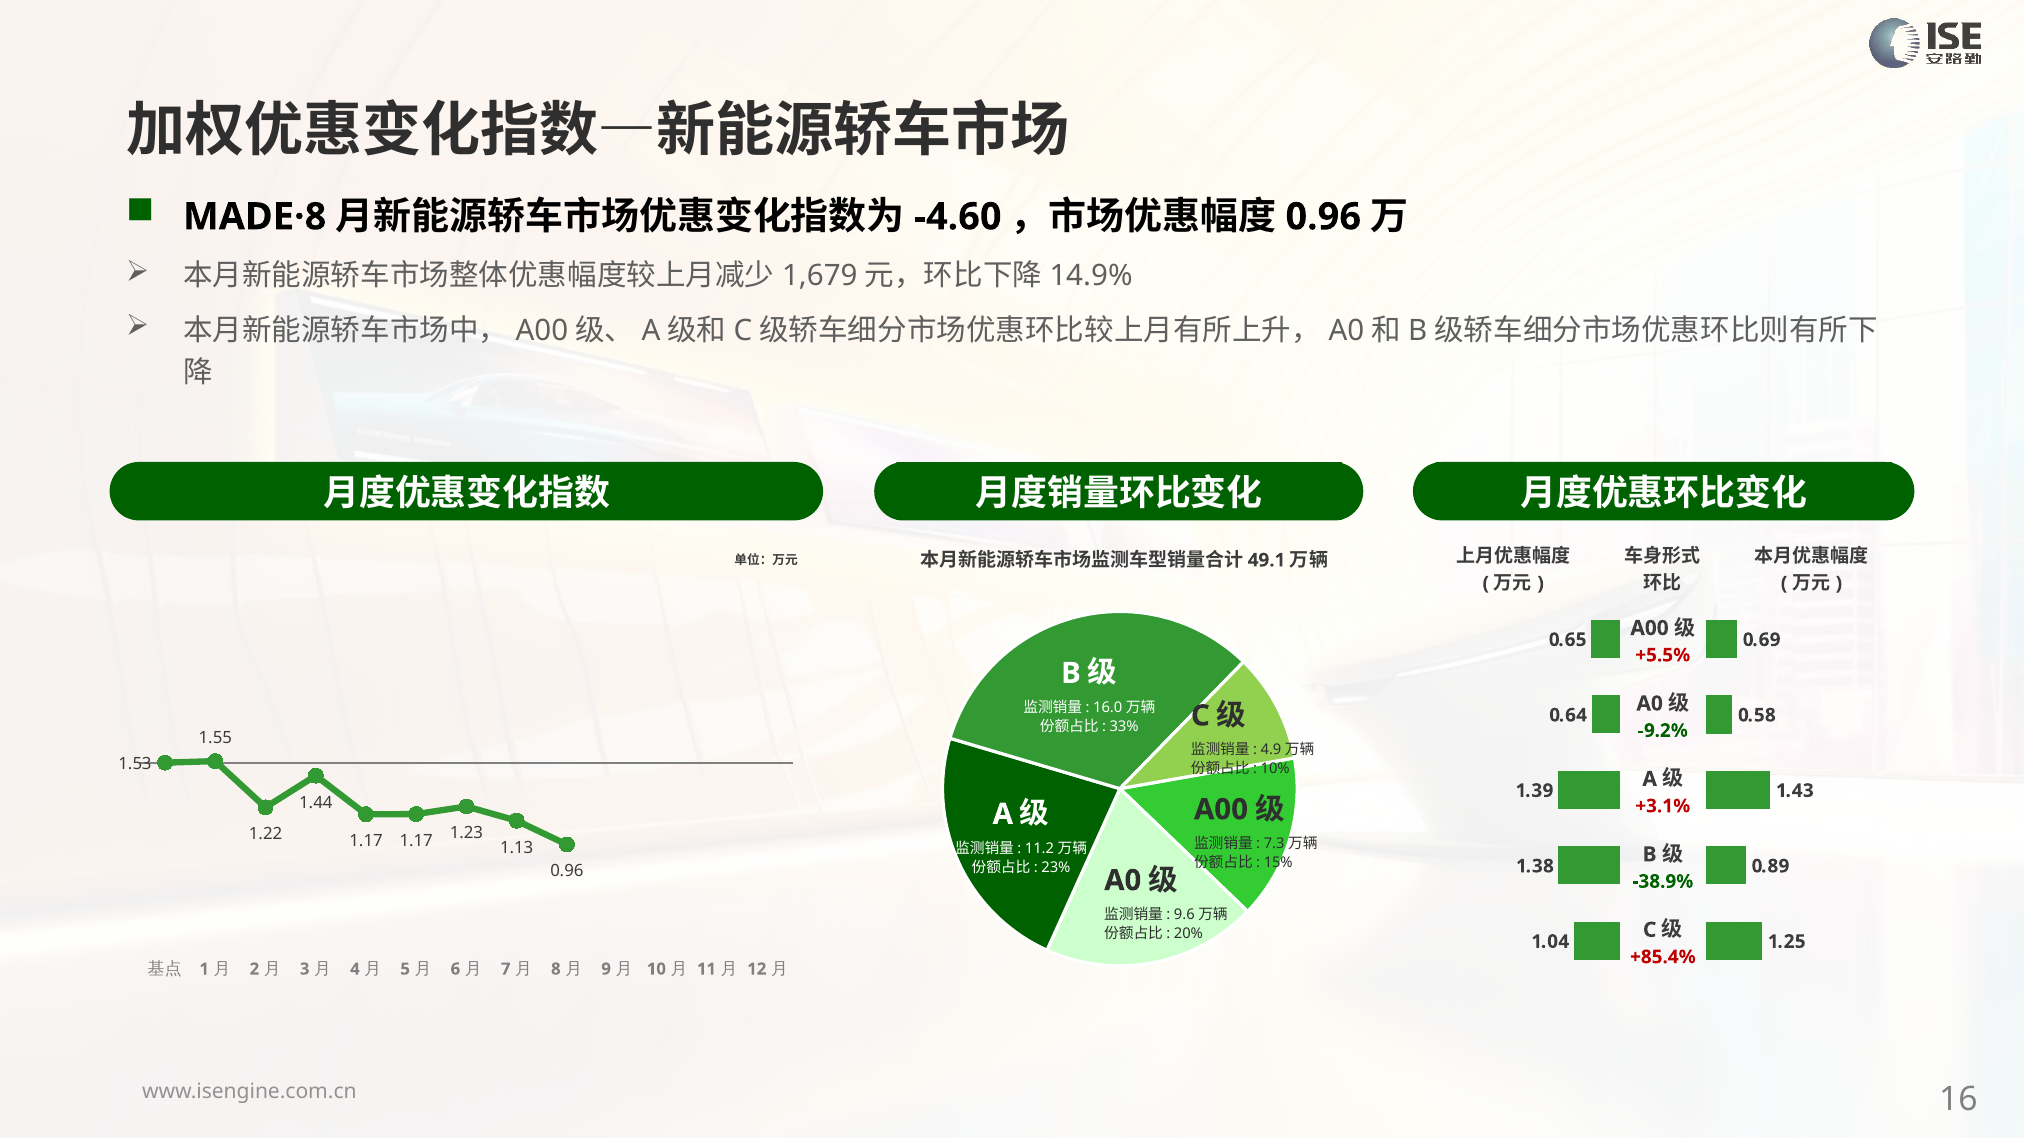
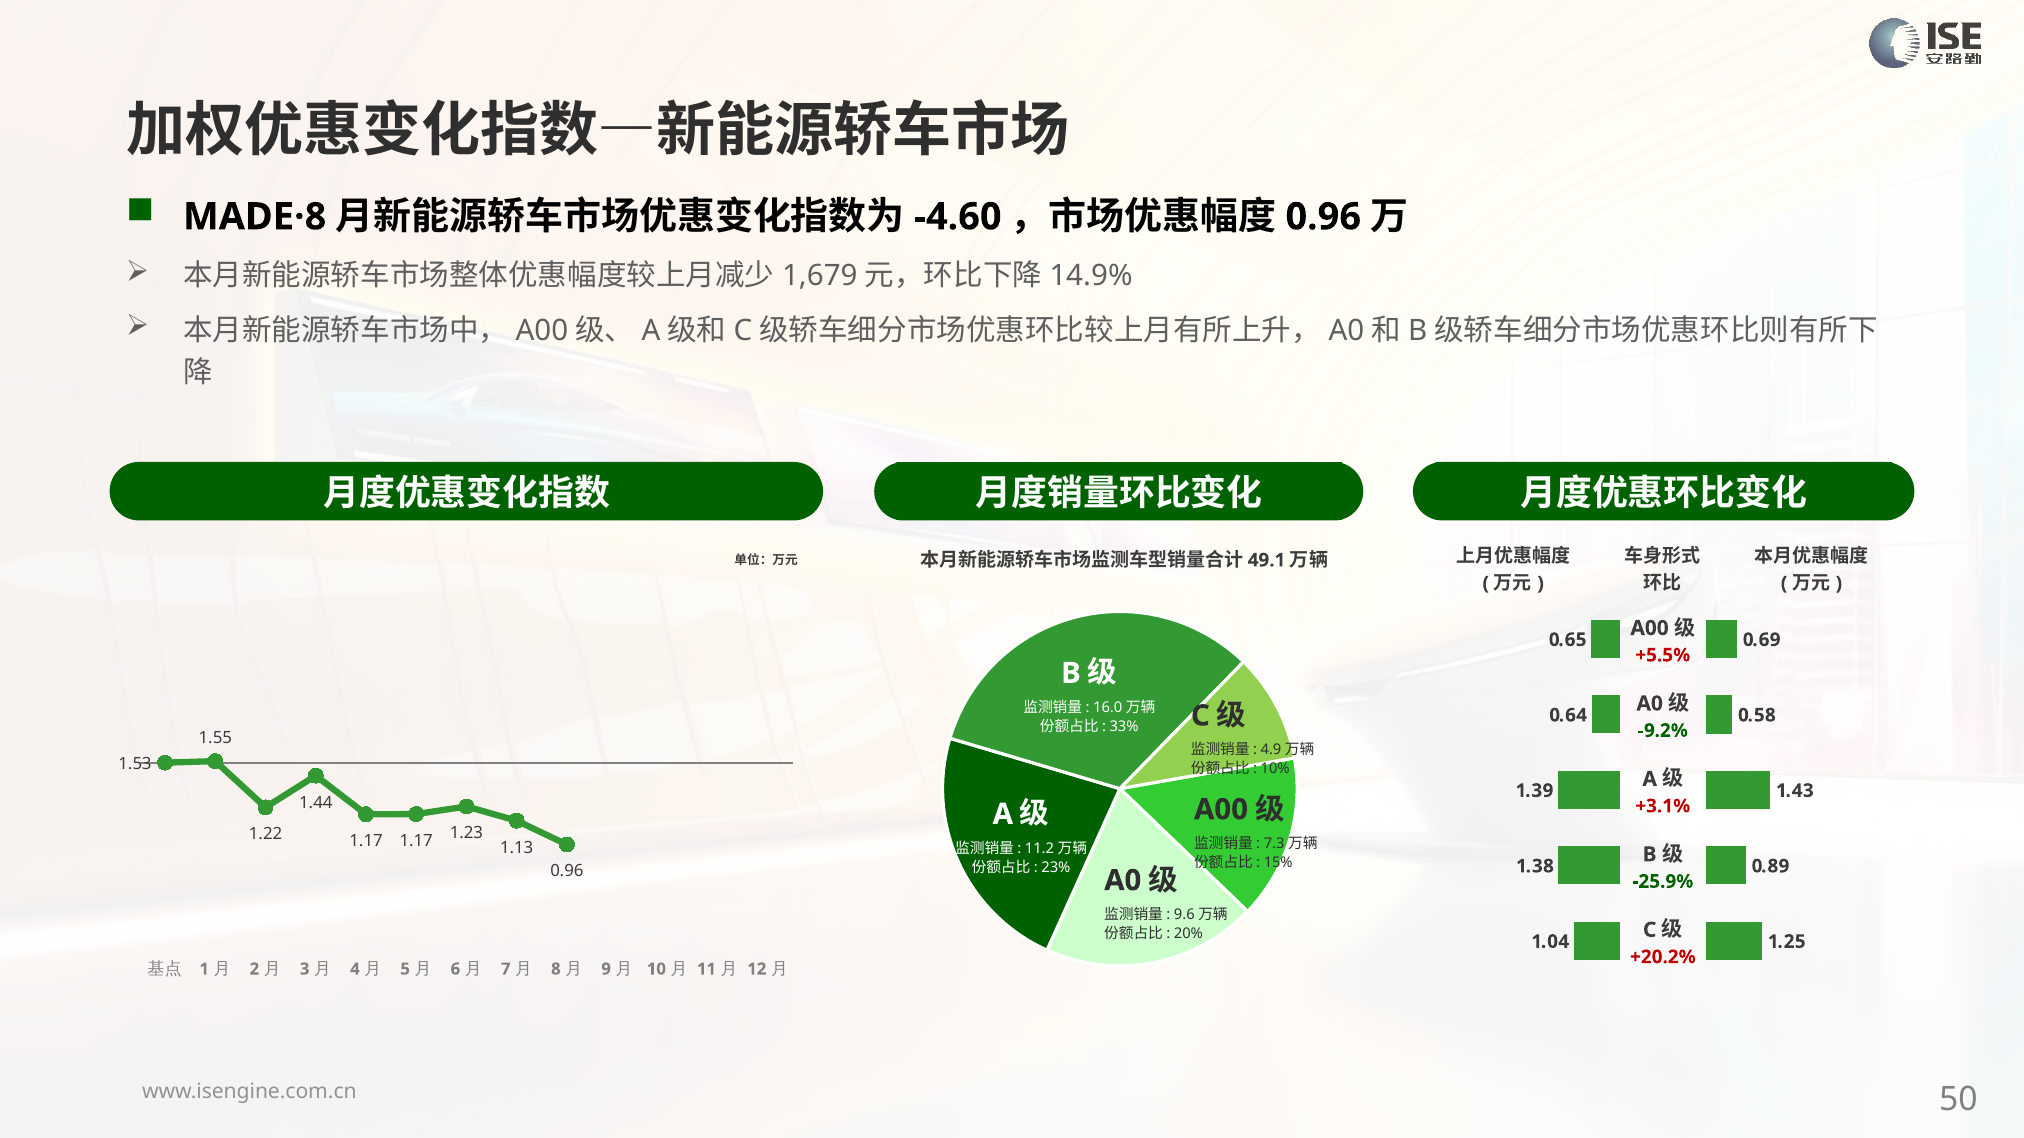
-38.9%: -38.9% -> -25.9% (1663, 882)
+85.4%: +85.4% -> +20.2% (1663, 957)
16: 16 -> 50 (1958, 1100)
